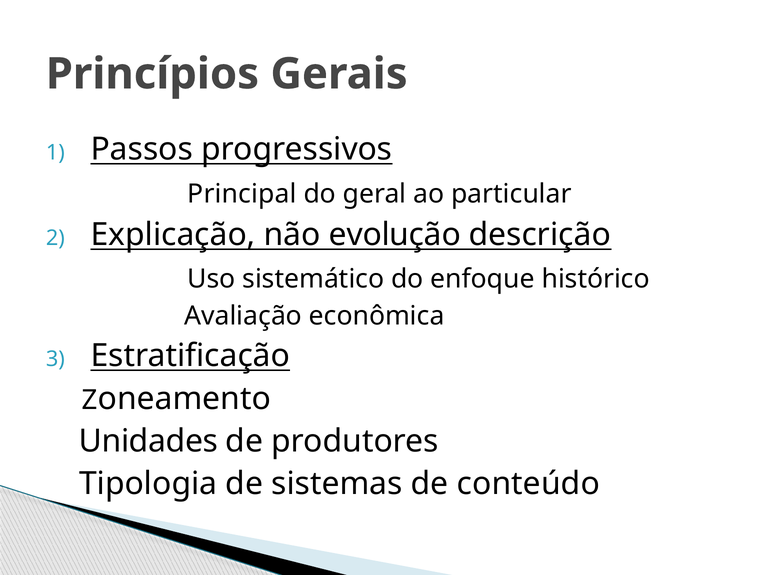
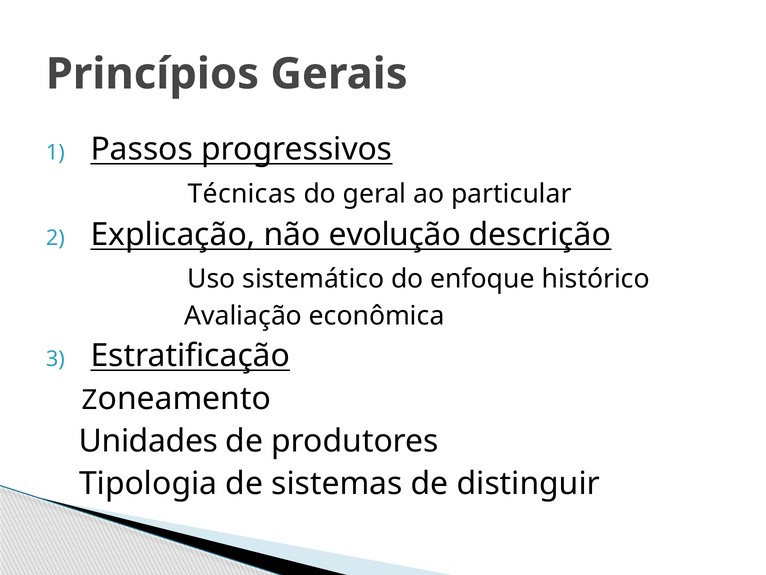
Principal: Principal -> Técnicas (242, 194)
conteúdo: conteúdo -> distinguir (528, 483)
